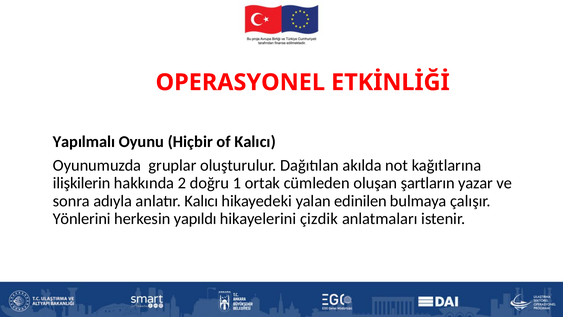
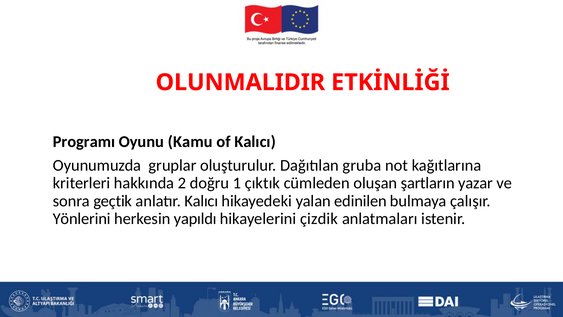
OPERASYONEL: OPERASYONEL -> OLUNMALIDIR (240, 82)
Yapılmalı: Yapılmalı -> Programı (84, 142)
Hiçbir: Hiçbir -> Kamu (190, 142)
akılda: akılda -> gruba (362, 165)
ilişkilerin: ilişkilerin -> kriterleri (82, 183)
ortak: ortak -> çıktık (262, 183)
adıyla: adıyla -> geçtik (113, 201)
